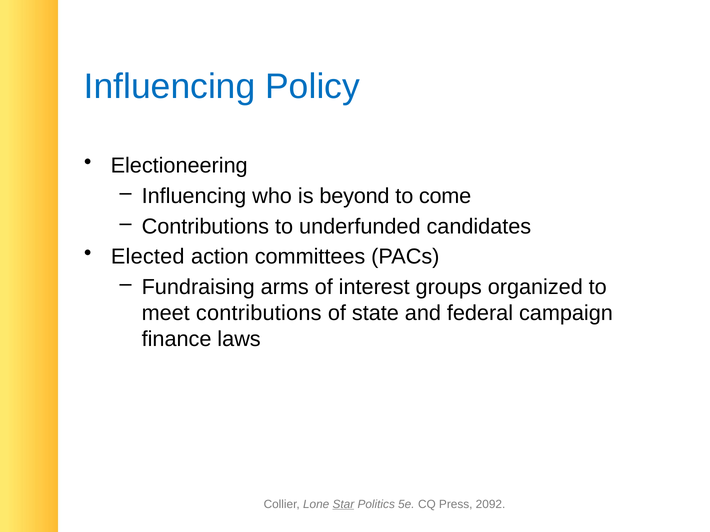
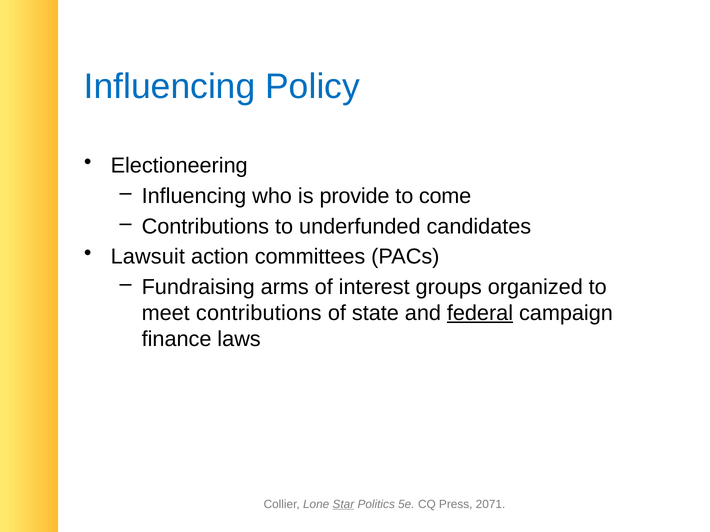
beyond: beyond -> provide (355, 196)
Elected: Elected -> Lawsuit (148, 257)
federal underline: none -> present (480, 313)
2092: 2092 -> 2071 (491, 505)
